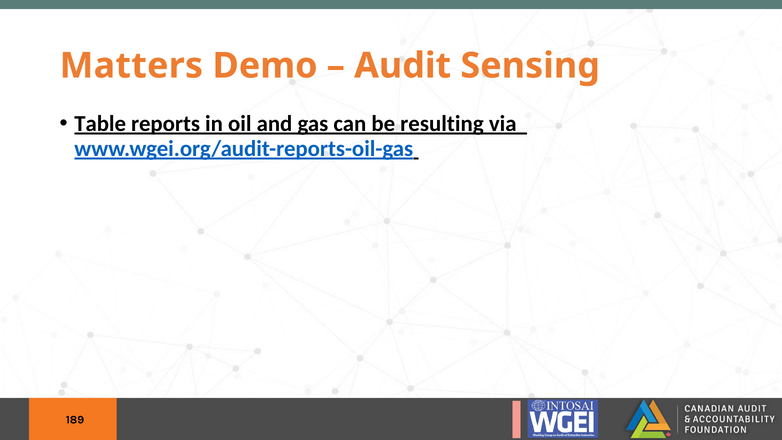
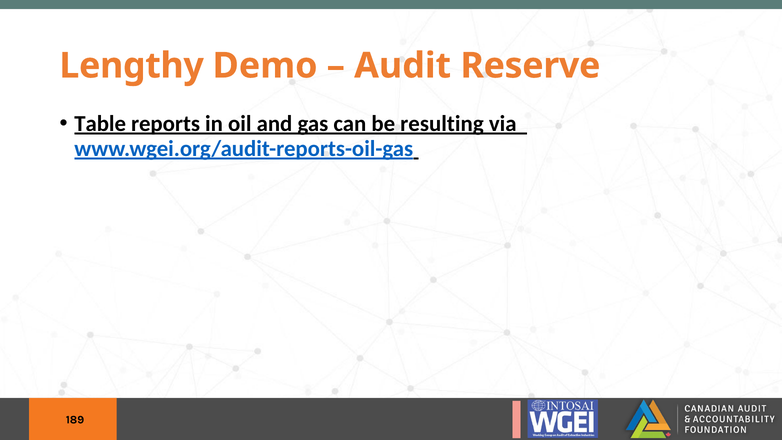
Matters: Matters -> Lengthy (132, 66)
Sensing: Sensing -> Reserve (530, 66)
